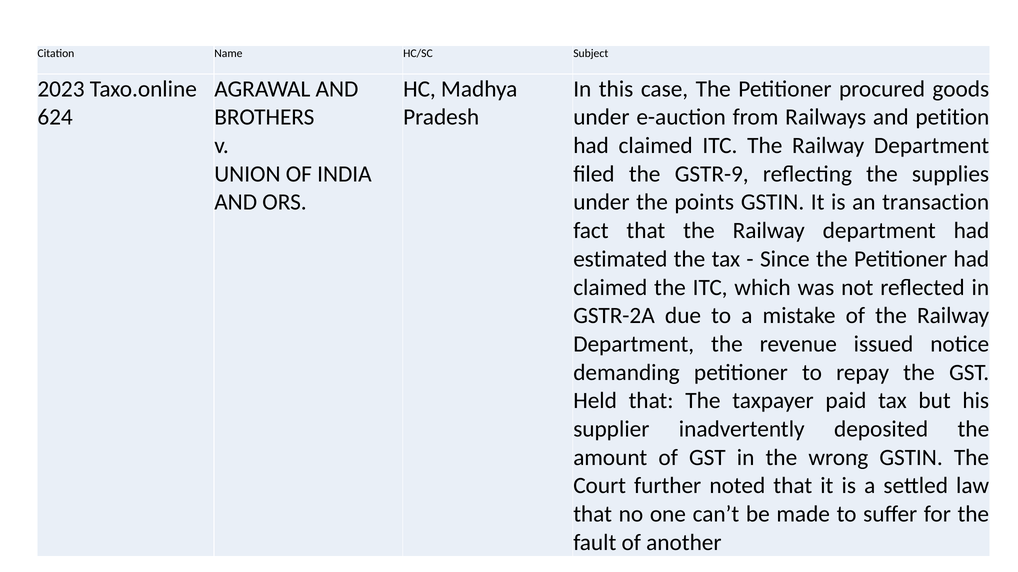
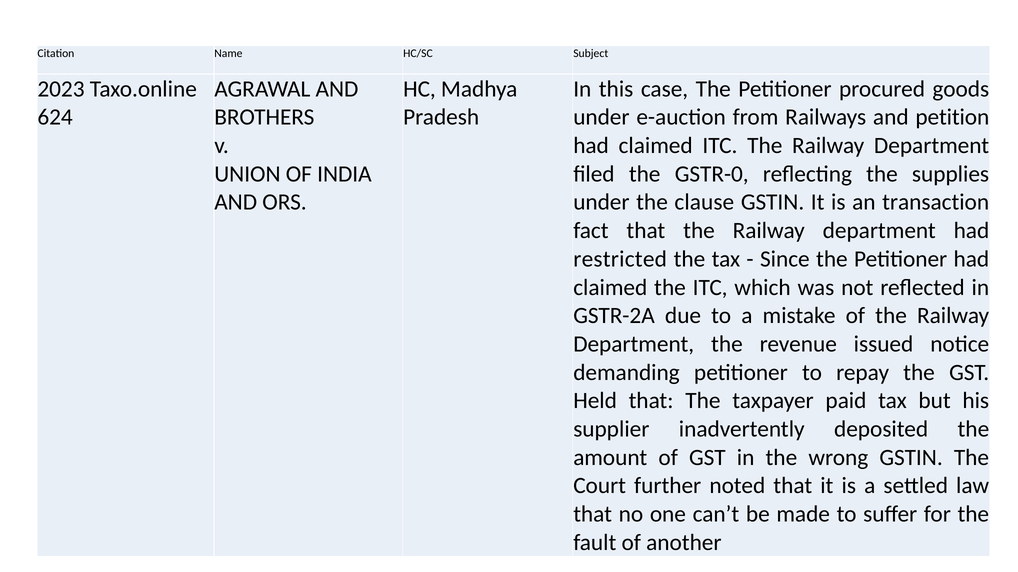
GSTR-9: GSTR-9 -> GSTR-0 (712, 174)
points: points -> clause (704, 203)
estimated: estimated -> restricted (620, 259)
